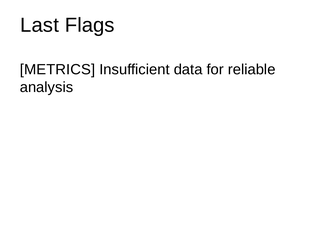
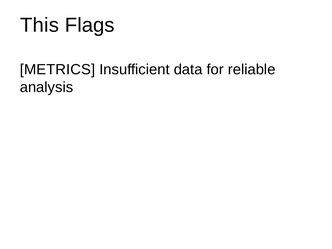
Last: Last -> This (39, 25)
